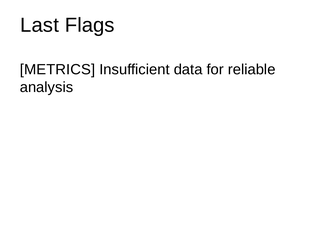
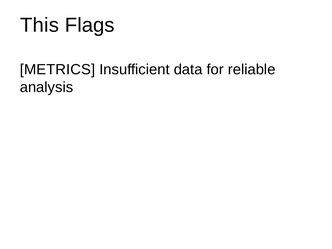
Last: Last -> This (39, 25)
